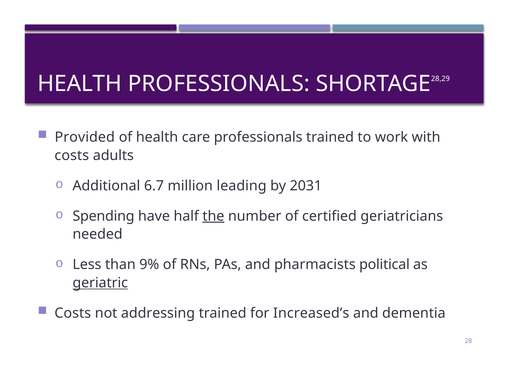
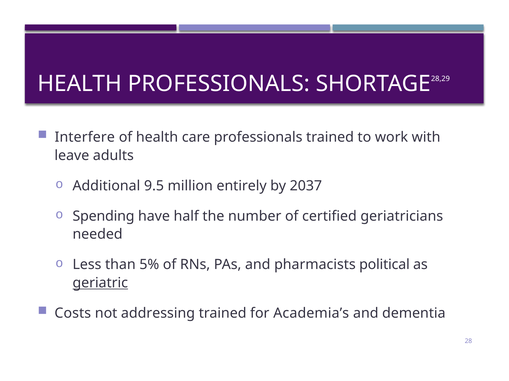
Provided: Provided -> Interfere (85, 137)
costs: costs -> leave (72, 156)
6.7: 6.7 -> 9.5 (154, 186)
leading: leading -> entirely (242, 186)
2031: 2031 -> 2037 (306, 186)
the underline: present -> none (213, 216)
9%: 9% -> 5% (149, 265)
Increased’s: Increased’s -> Academia’s (311, 314)
